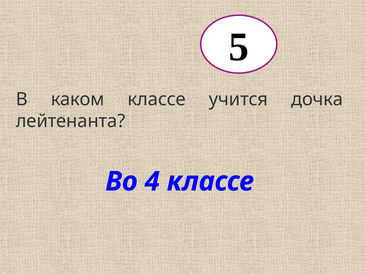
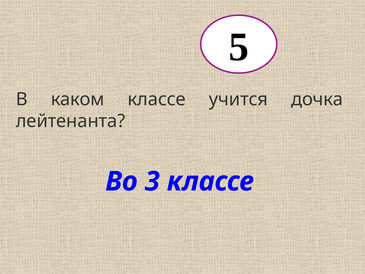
4: 4 -> 3 (152, 181)
